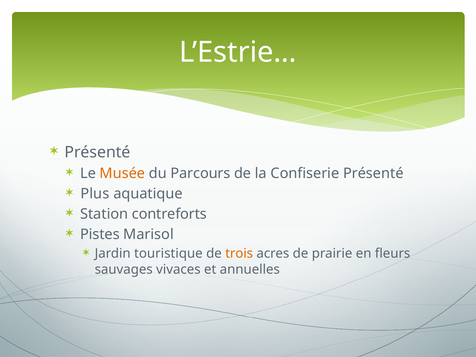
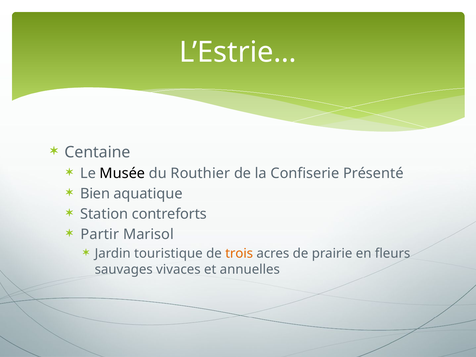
Présenté: Présenté -> Centaine (97, 152)
Musée colour: orange -> black (122, 173)
Parcours: Parcours -> Routhier (200, 173)
Plus: Plus -> Bien (95, 194)
Pistes: Pistes -> Partir (100, 234)
